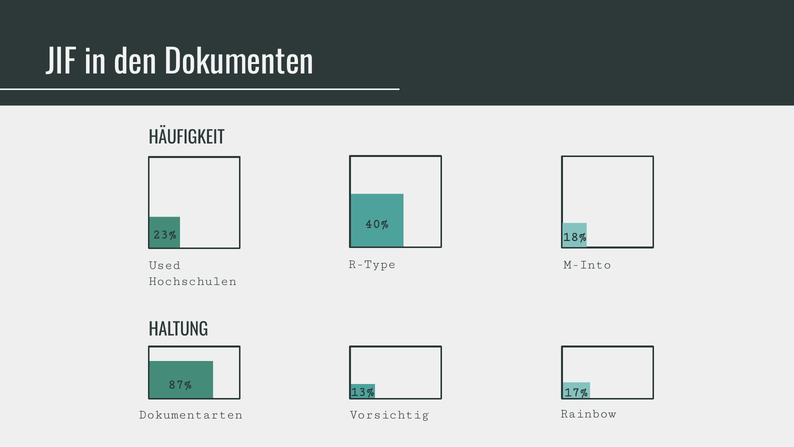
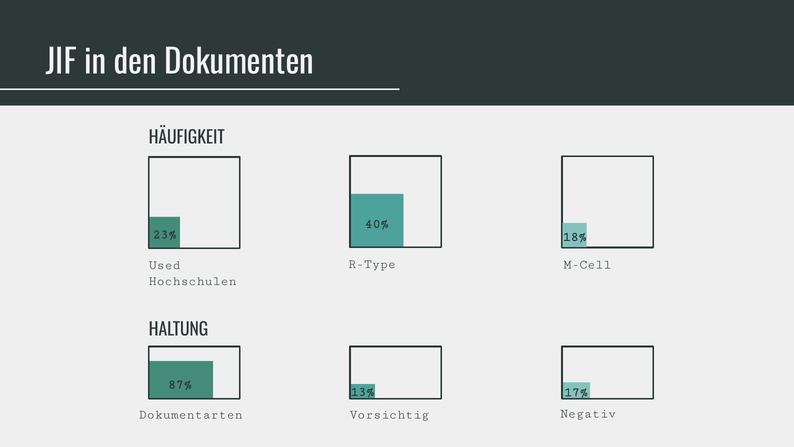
M-Into: M-Into -> M-Cell (587, 264)
Rainbow: Rainbow -> Negativ (588, 413)
